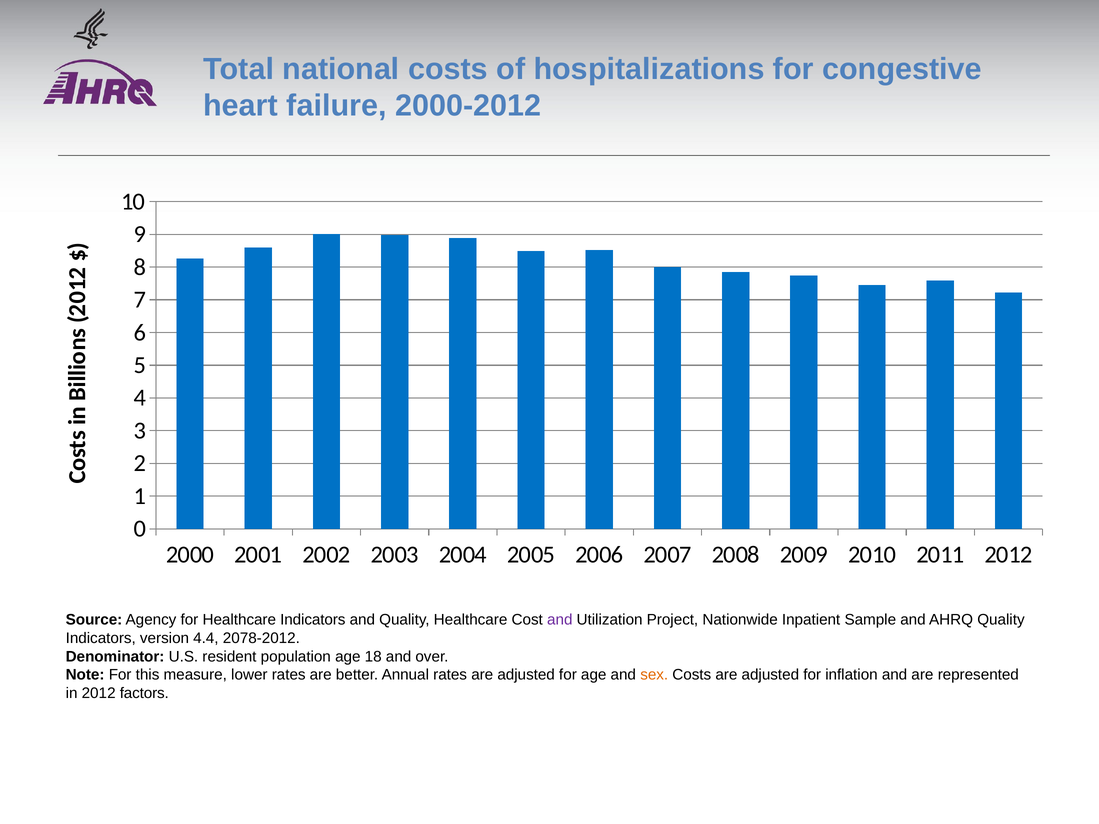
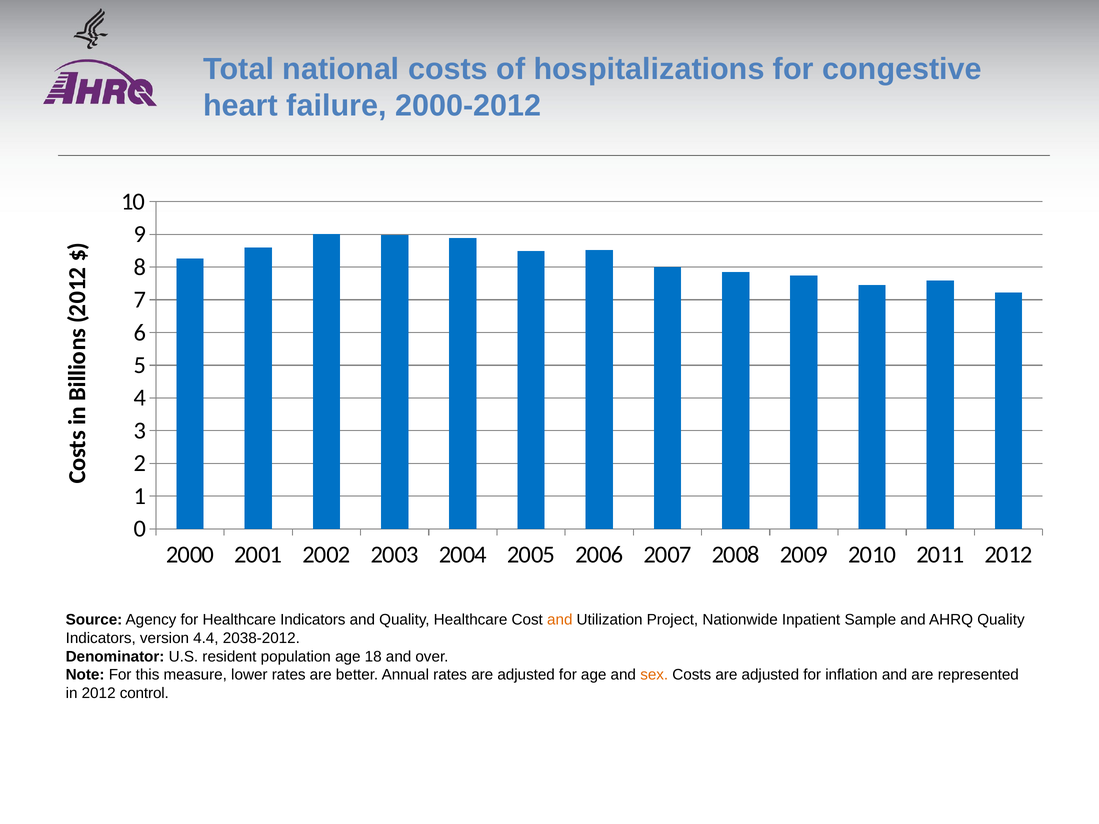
and colour: purple -> orange (560, 620)
2078-2012: 2078-2012 -> 2038-2012 (261, 638)
factors: factors -> control (144, 693)
